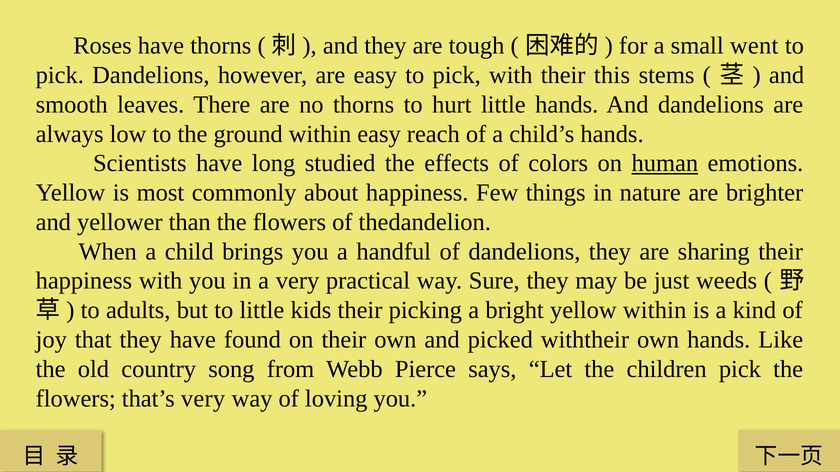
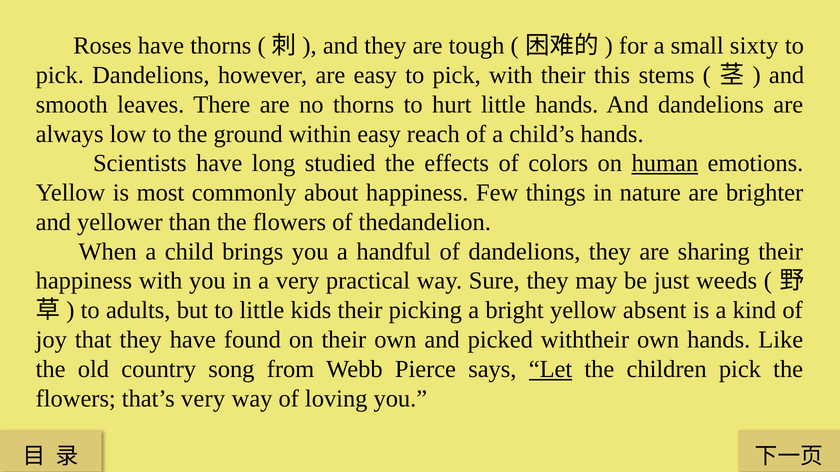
went: went -> sixty (754, 46)
yellow within: within -> absent (655, 311)
Let underline: none -> present (551, 369)
